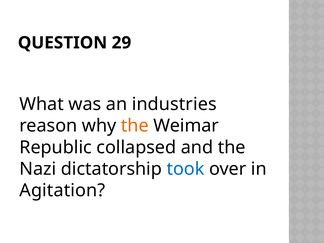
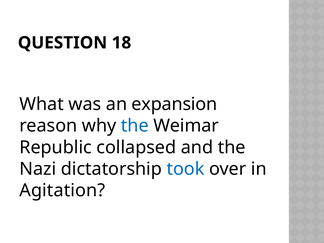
29: 29 -> 18 (121, 43)
industries: industries -> expansion (174, 104)
the colour: orange -> blue (135, 126)
